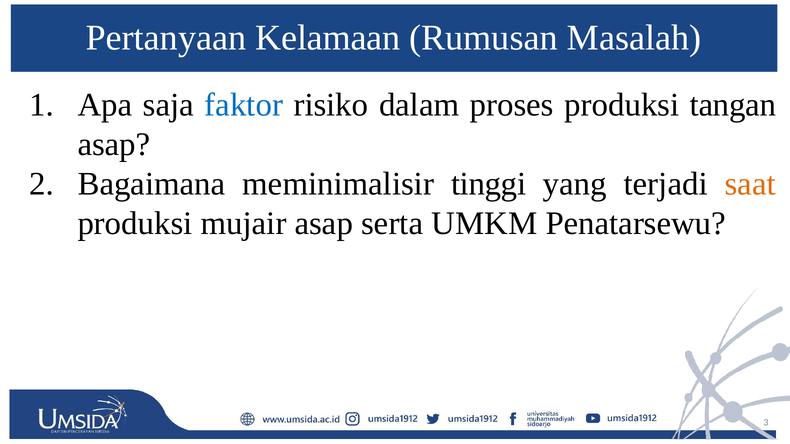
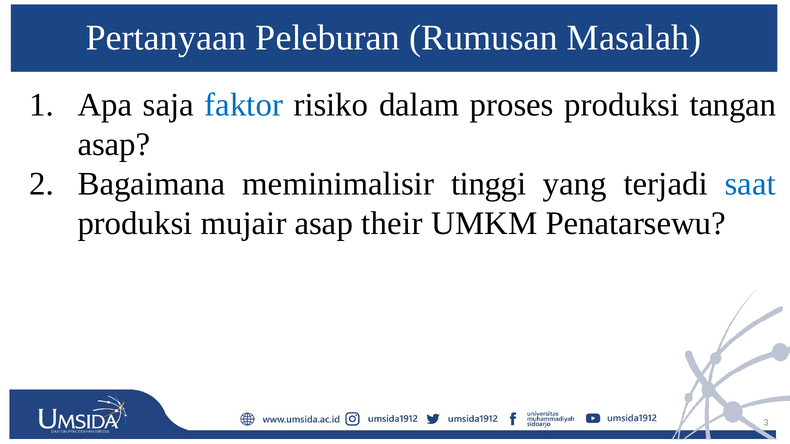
Kelamaan: Kelamaan -> Peleburan (328, 38)
saat colour: orange -> blue (750, 184)
serta: serta -> their (392, 224)
